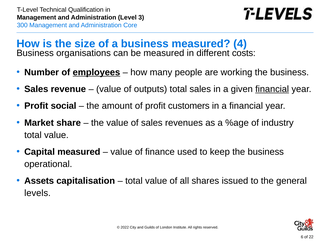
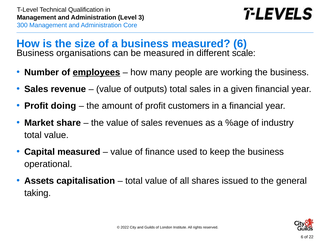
measured 4: 4 -> 6 (240, 44)
costs: costs -> scale (244, 53)
financial underline: present -> none (272, 89)
social: social -> doing (63, 106)
levels: levels -> taking (38, 193)
